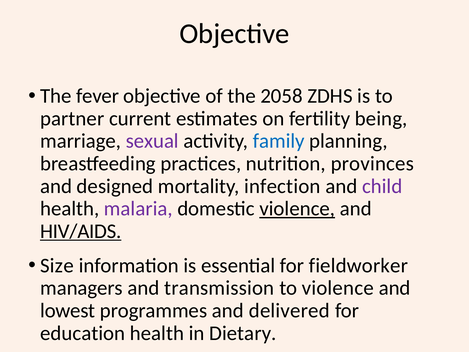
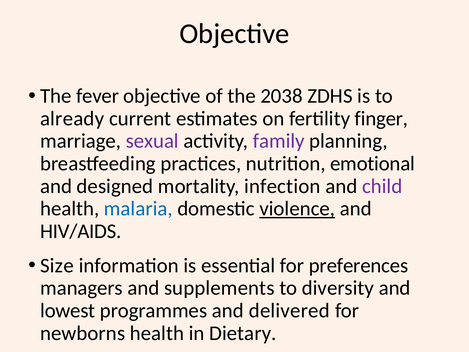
2058: 2058 -> 2038 (282, 96)
partner: partner -> already (72, 118)
being: being -> finger (381, 118)
family colour: blue -> purple (279, 141)
provinces: provinces -> emotional (373, 163)
malaria colour: purple -> blue (138, 209)
HIV/AIDS underline: present -> none (81, 231)
fieldworker: fieldworker -> preferences (359, 265)
transmission: transmission -> supplements (219, 288)
to violence: violence -> diversity (338, 288)
education: education -> newborns (83, 333)
